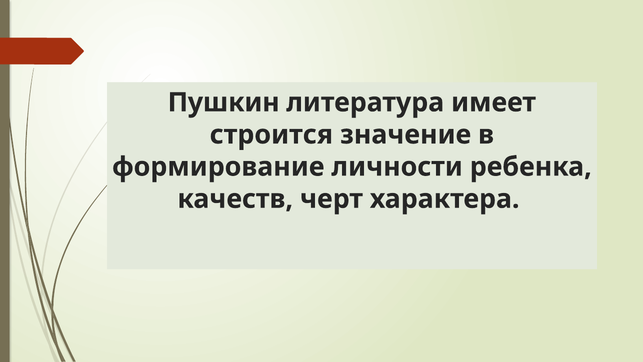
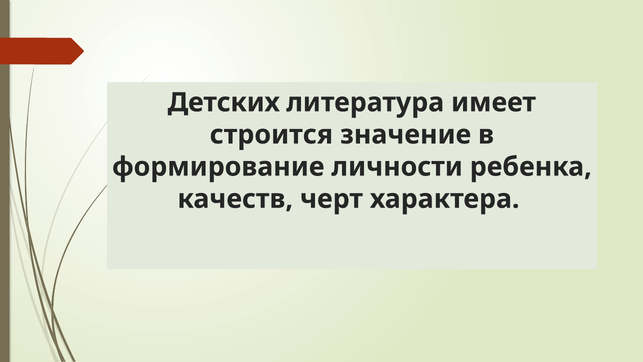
Пушкин: Пушкин -> Детских (224, 102)
